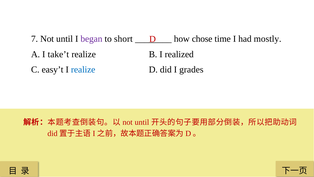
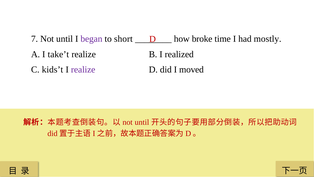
chose: chose -> broke (202, 39)
easy’t: easy’t -> kids’t (52, 70)
realize colour: blue -> purple (83, 70)
grades: grades -> moved (191, 70)
